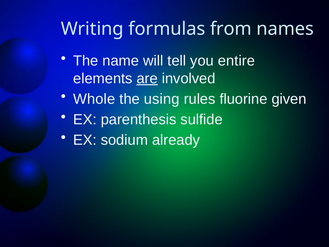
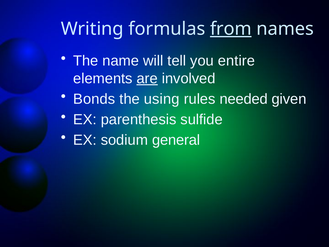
from underline: none -> present (231, 29)
Whole: Whole -> Bonds (94, 99)
fluorine: fluorine -> needed (244, 99)
already: already -> general (176, 140)
